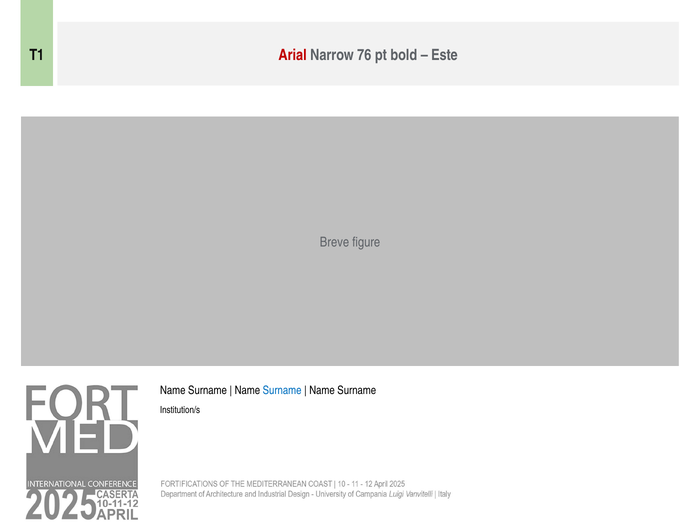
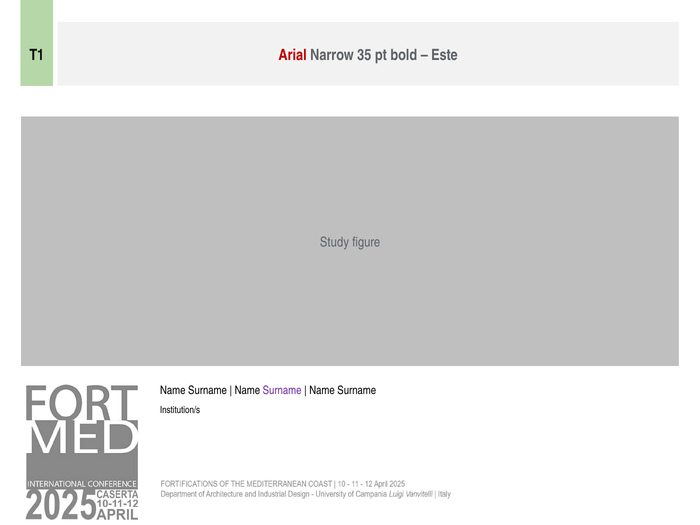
76: 76 -> 35 (364, 55)
Breve: Breve -> Study (334, 242)
Surname colour: blue -> purple (282, 390)
